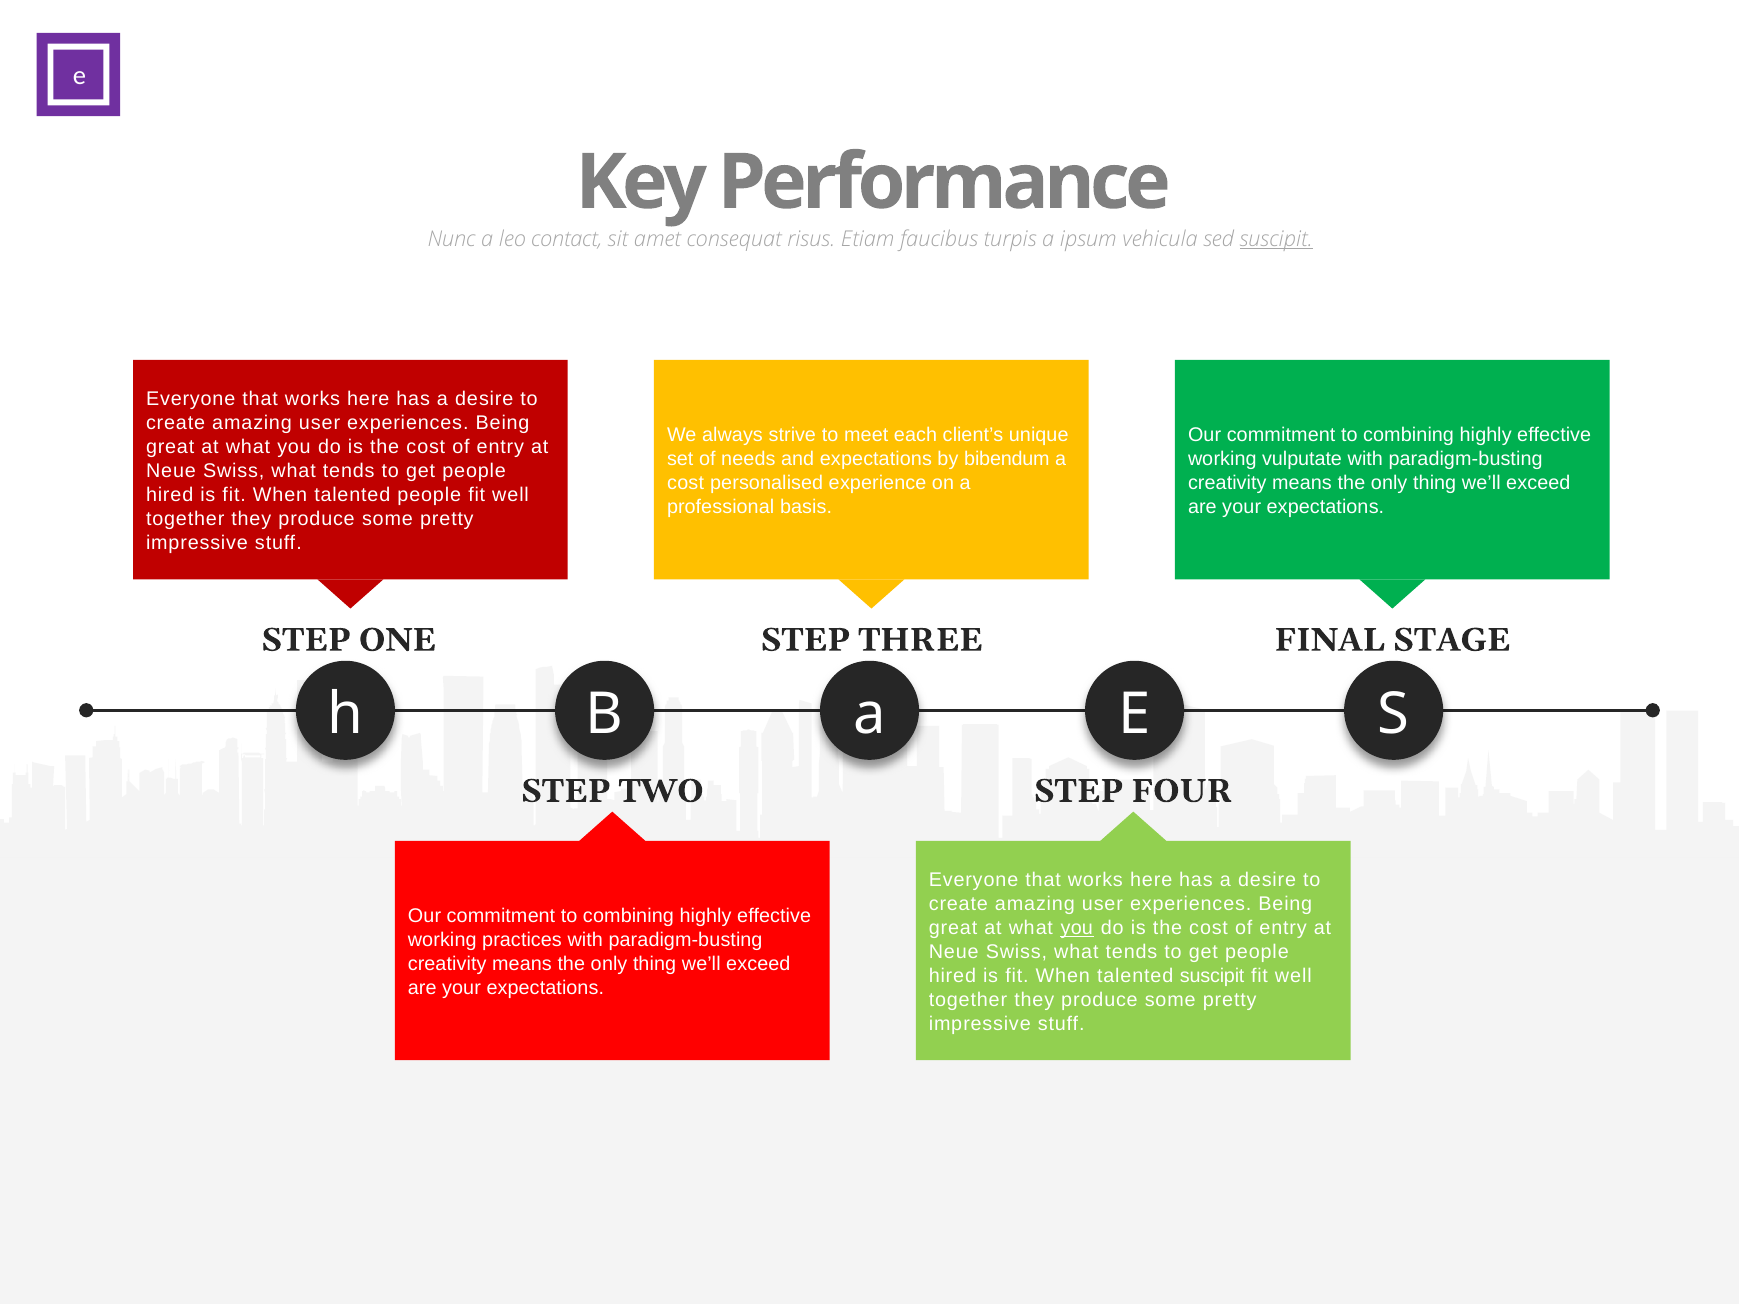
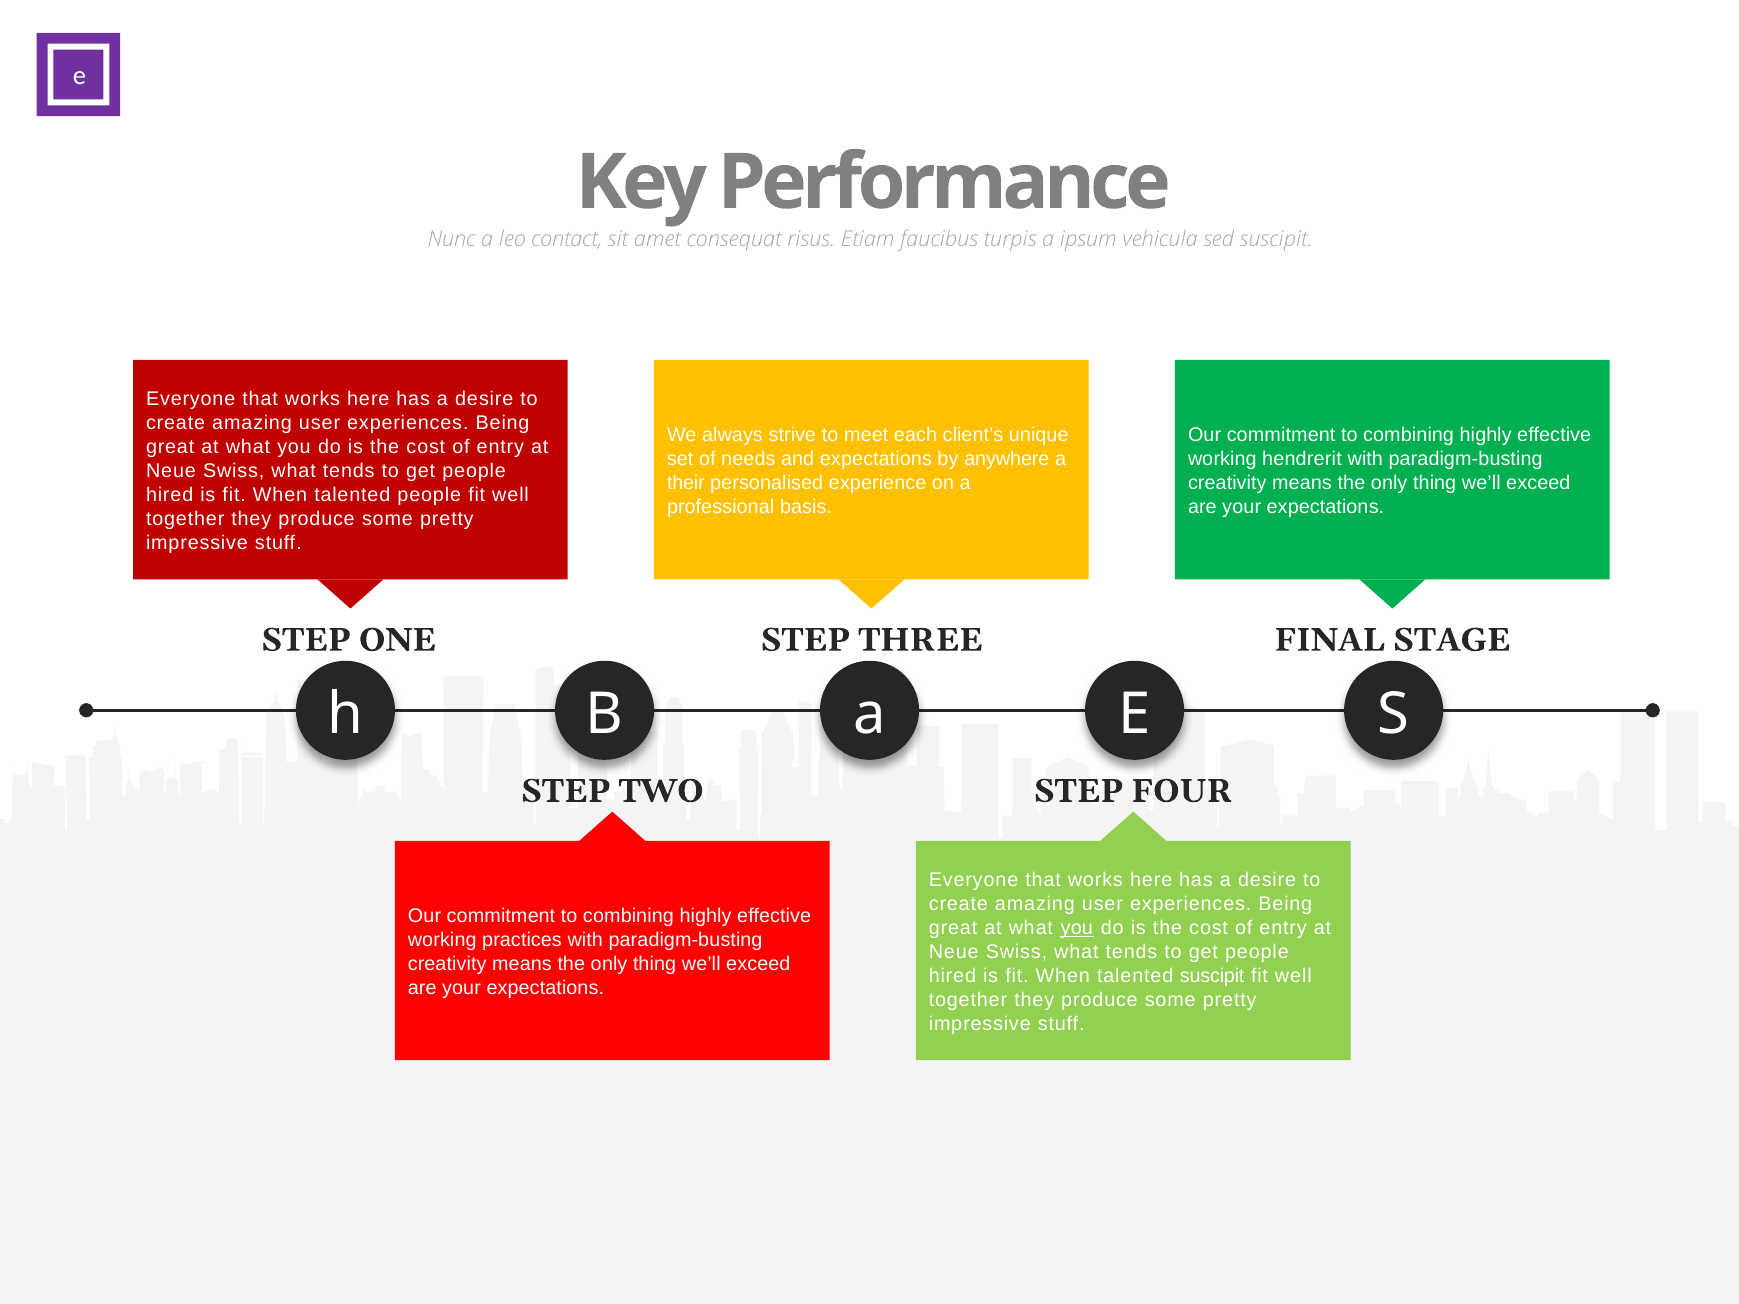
suscipit underline: present -> none (1276, 239)
bibendum: bibendum -> anywhere (1007, 459)
vulputate: vulputate -> hendrerit (1302, 459)
cost: cost -> their (686, 483)
